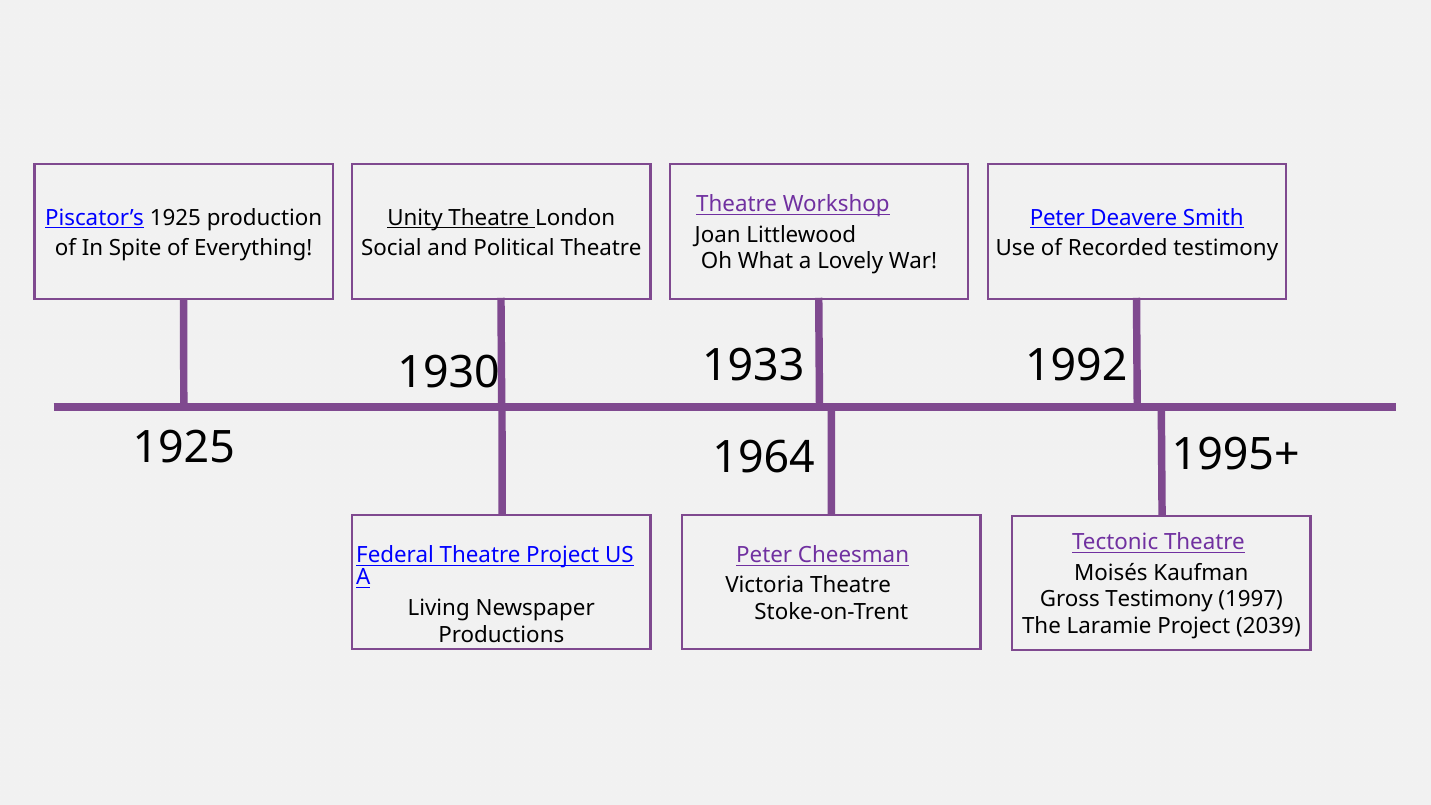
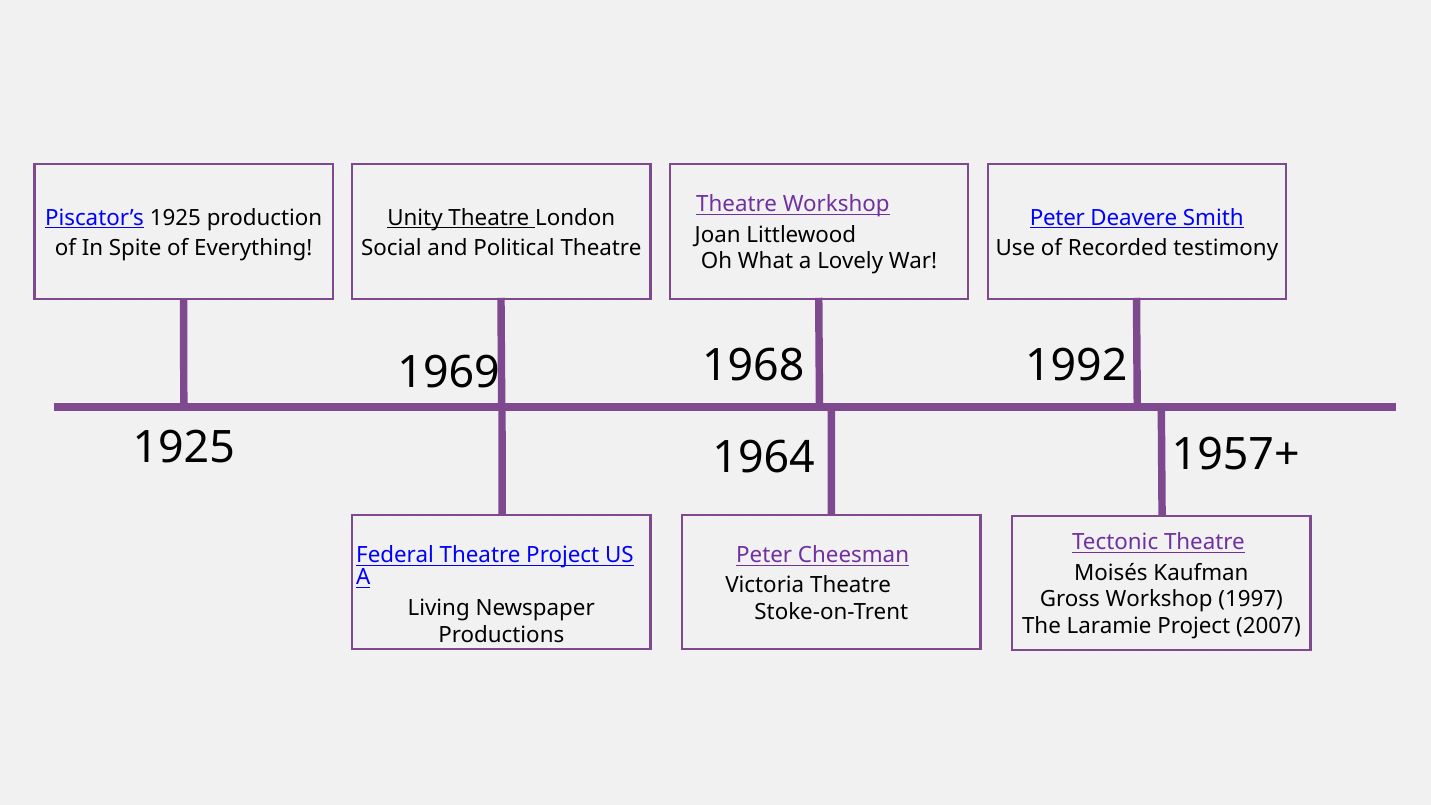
1933: 1933 -> 1968 (753, 365)
1930: 1930 -> 1969 (449, 373)
1995+: 1995+ -> 1957+ (1236, 455)
Gross Testimony: Testimony -> Workshop (1159, 600)
2039: 2039 -> 2007 (1268, 626)
